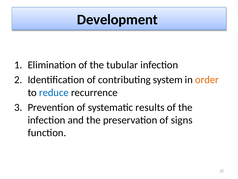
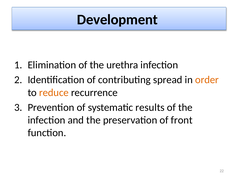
tubular: tubular -> urethra (122, 65)
system: system -> spread (168, 80)
reduce colour: blue -> orange (54, 92)
signs: signs -> front (182, 120)
